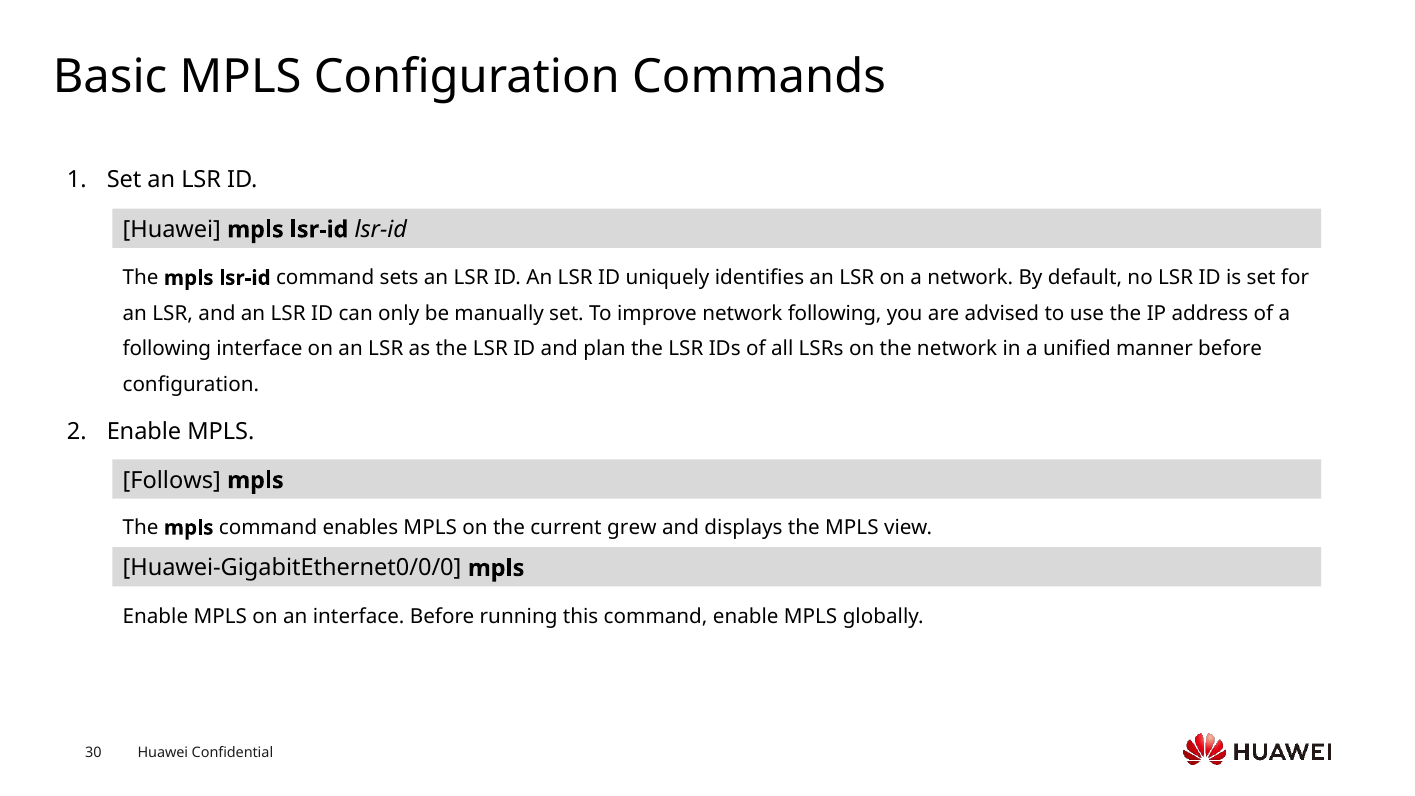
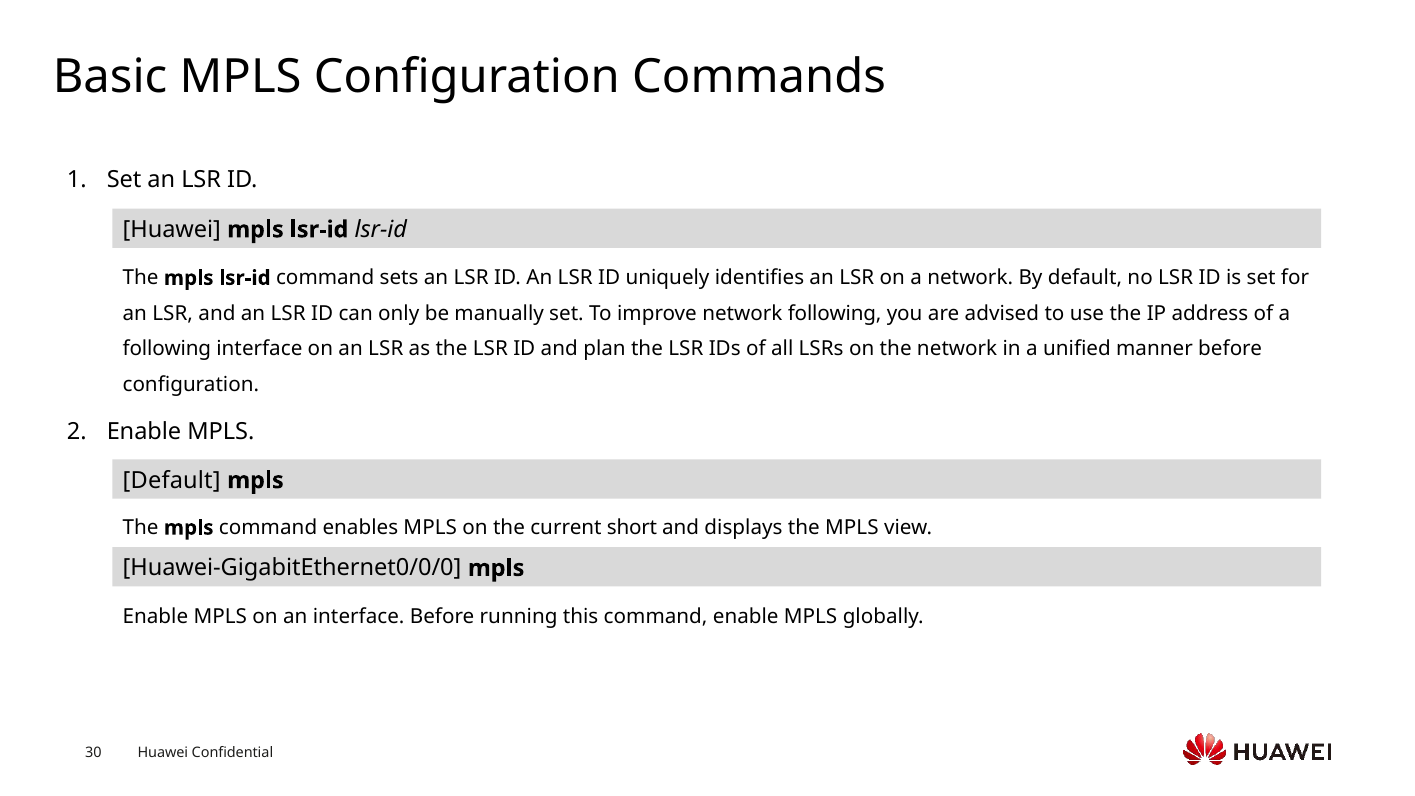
Follows: Follows -> Default (172, 480)
grew: grew -> short (632, 528)
